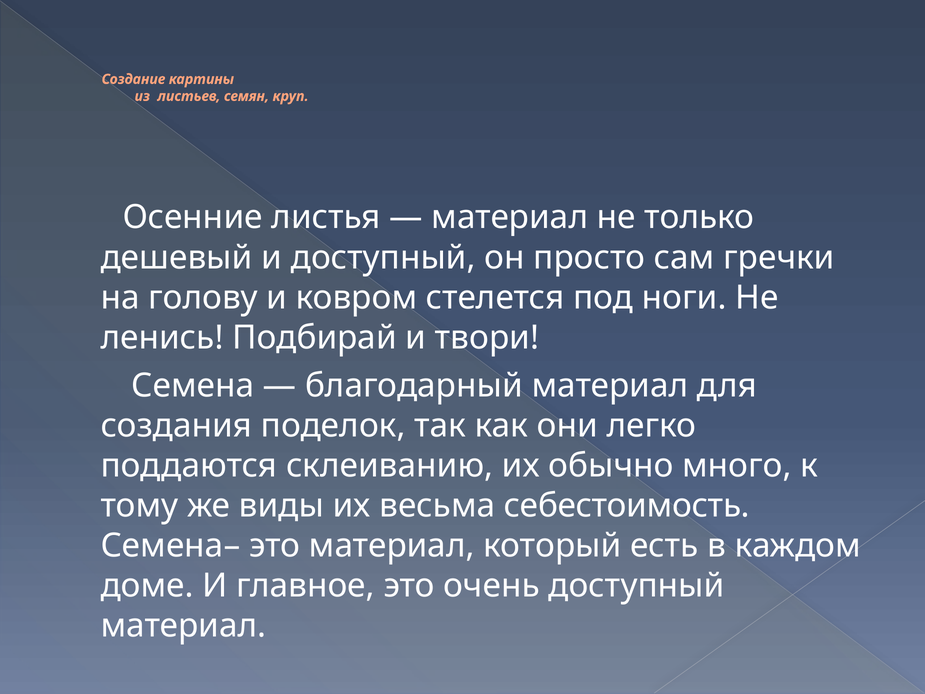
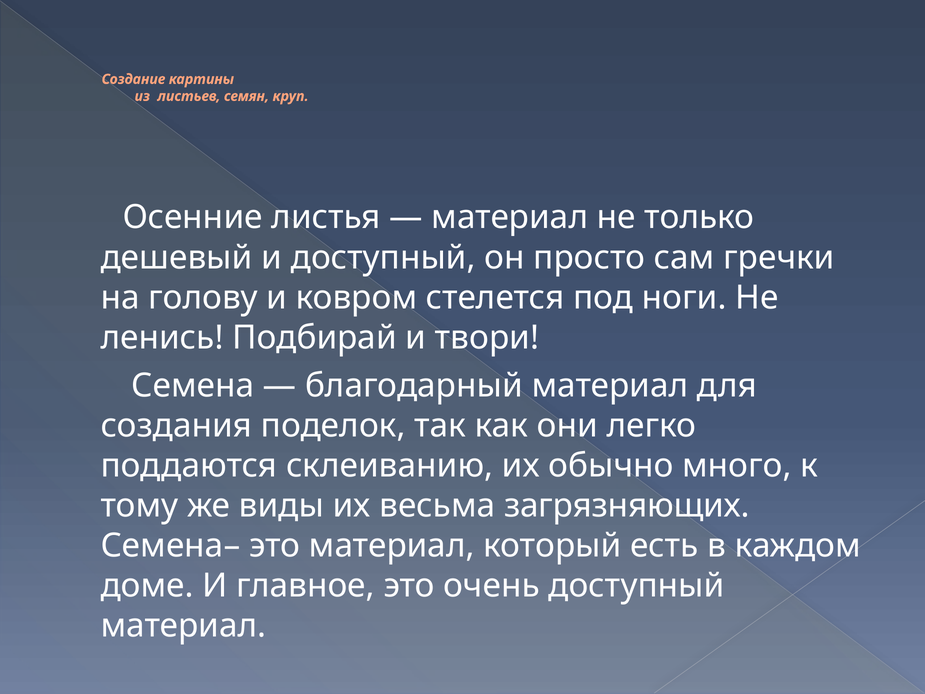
себестоимость: себестоимость -> загрязняющих (627, 506)
